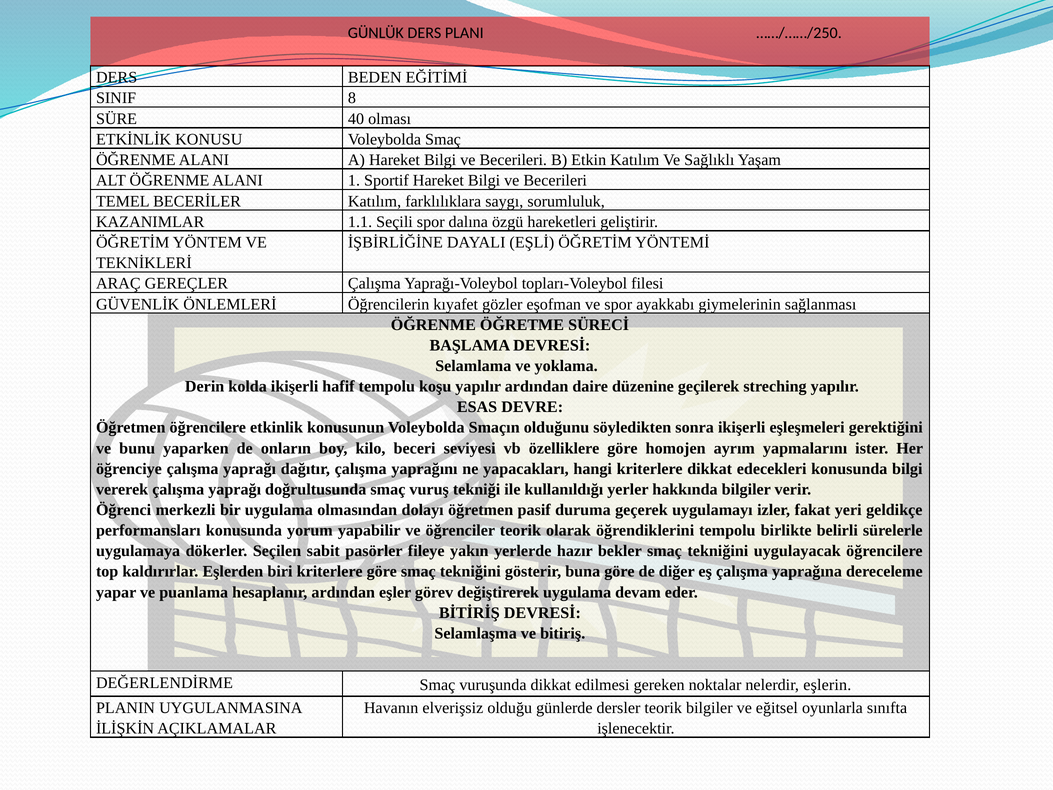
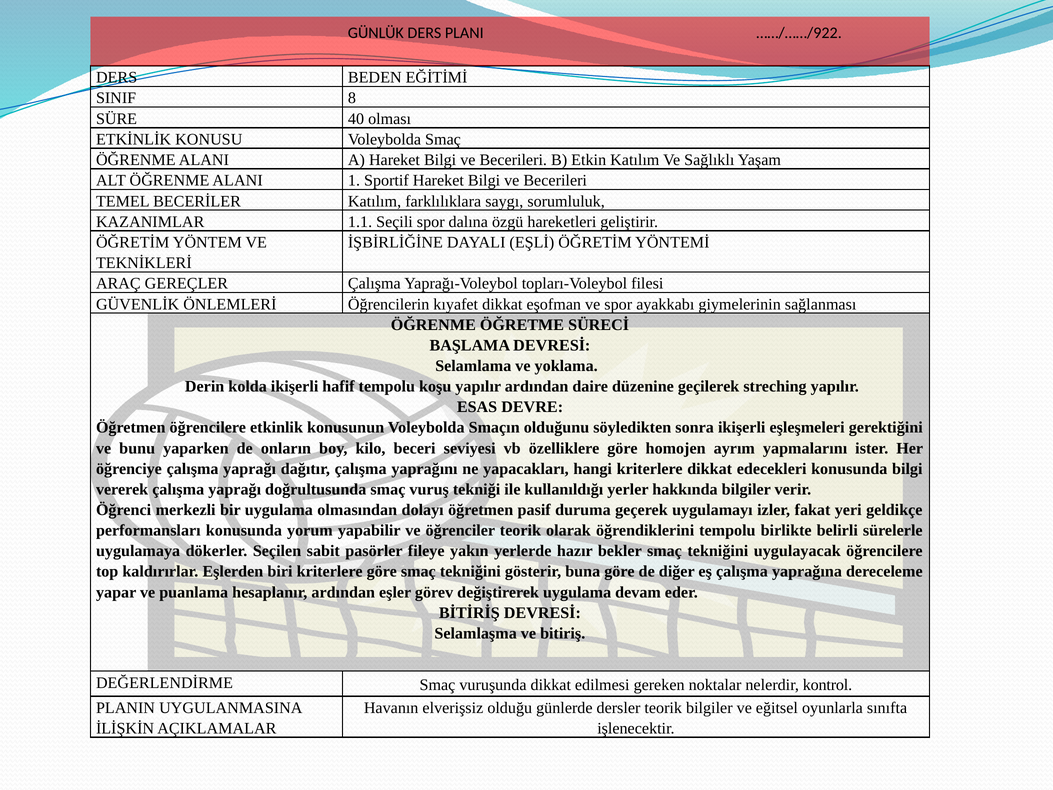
……/……/250: ……/……/250 -> ……/……/922 (799, 33)
kıyafet gözler: gözler -> dikkat (502, 304)
eşlerin: eşlerin -> kontrol (827, 685)
